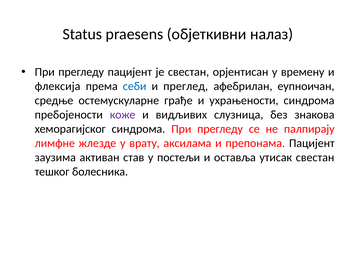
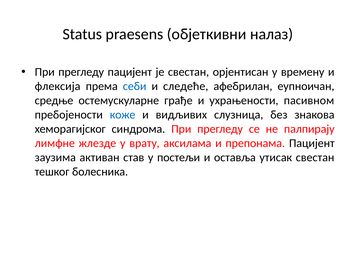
преглед: преглед -> следеће (186, 86)
ухрањености синдрома: синдрома -> пасивном (309, 101)
коже colour: purple -> blue (123, 115)
